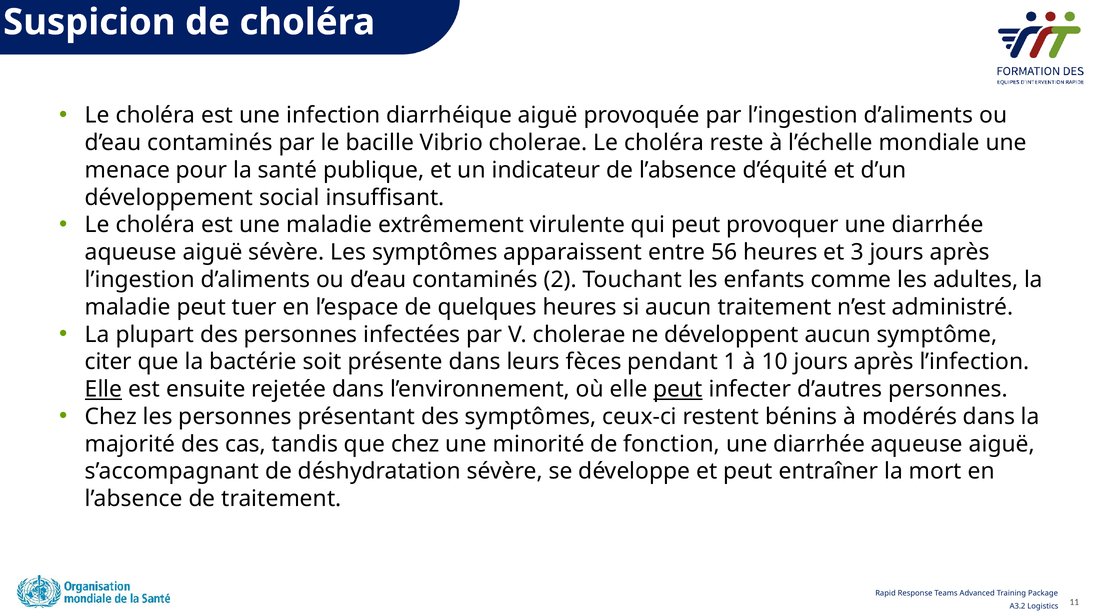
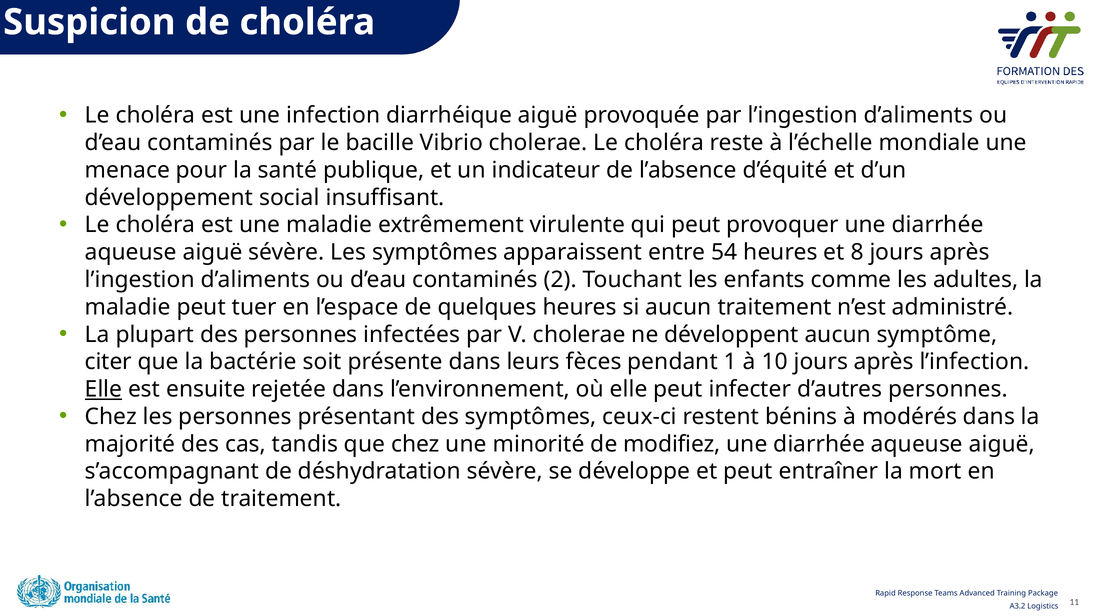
56: 56 -> 54 (724, 253)
3: 3 -> 8 (857, 253)
peut underline: present -> none (678, 390)
fonction: fonction -> modifiez (672, 444)
